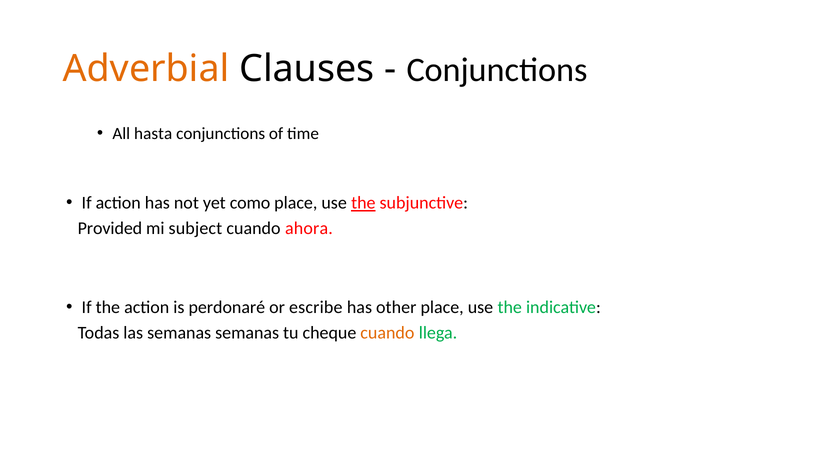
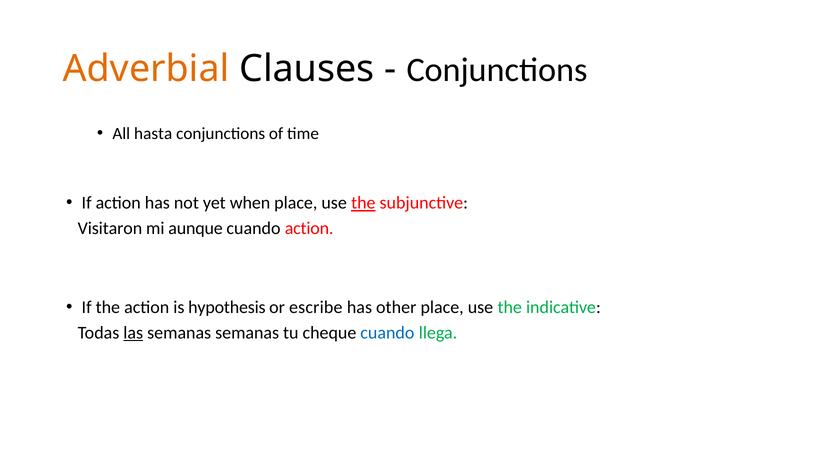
como: como -> when (250, 203)
Provided: Provided -> Visitaron (110, 228)
subject: subject -> aunque (196, 228)
cuando ahora: ahora -> action (309, 228)
perdonaré: perdonaré -> hypothesis (227, 308)
las underline: none -> present (133, 333)
cuando colour: orange -> blue (387, 333)
